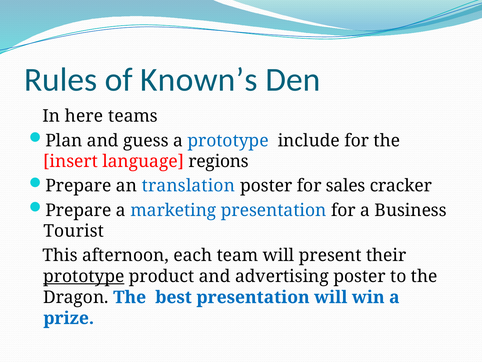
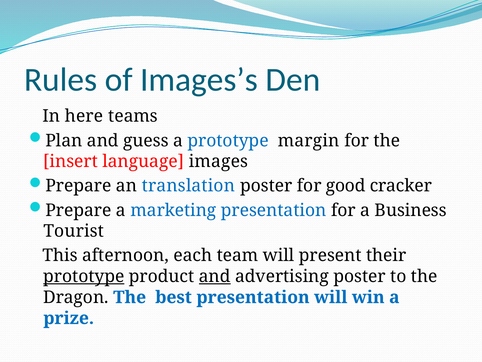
Known’s: Known’s -> Images’s (199, 80)
include: include -> margin (309, 140)
regions: regions -> images (218, 161)
sales: sales -> good (346, 186)
and underline: none -> present (215, 276)
